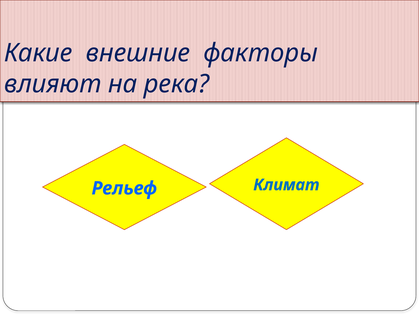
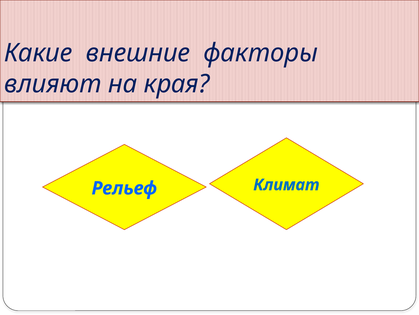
река: река -> края (177, 84)
